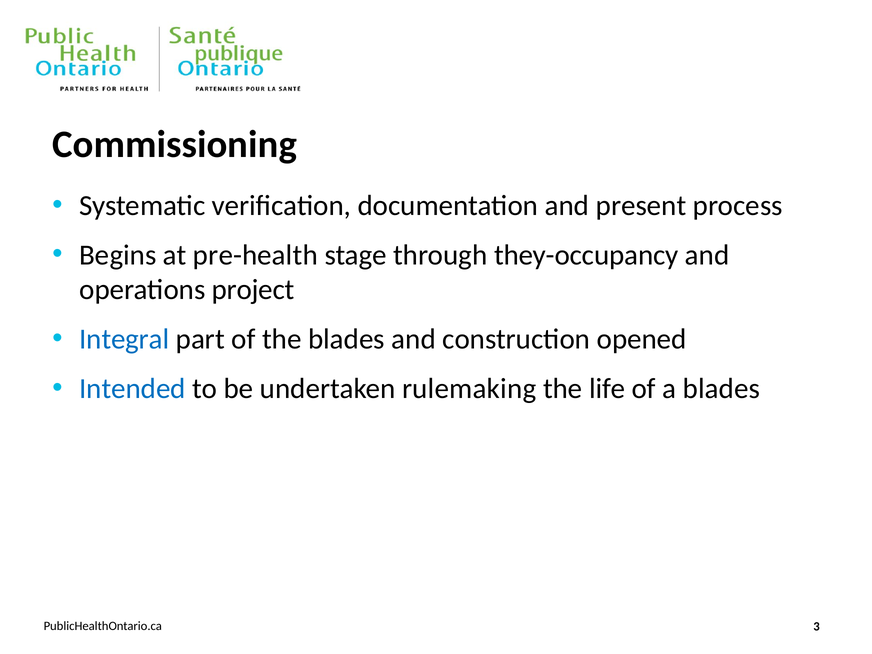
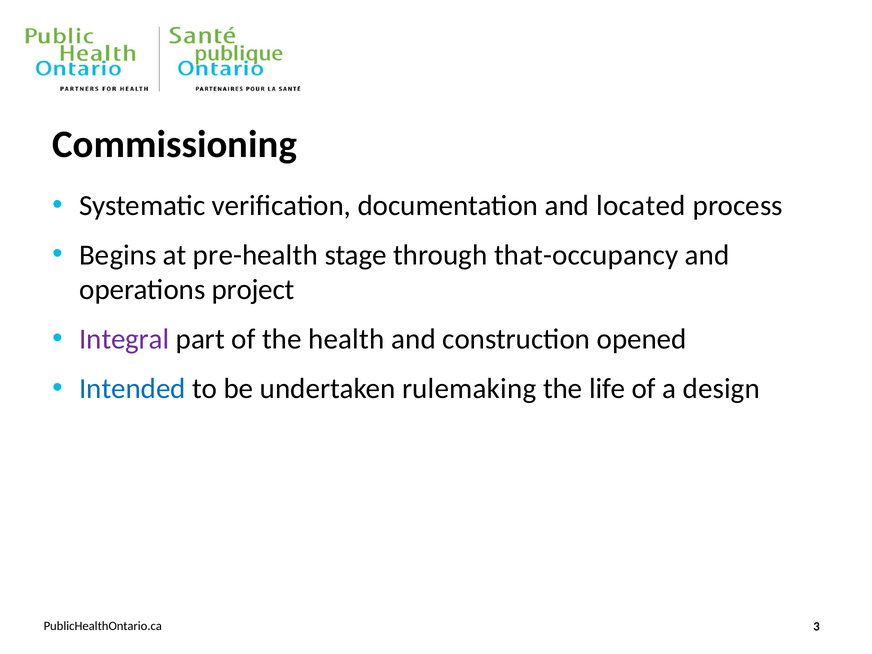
present: present -> located (641, 206)
they-occupancy: they-occupancy -> that-occupancy (586, 255)
Integral colour: blue -> purple (124, 339)
the blades: blades -> health (346, 339)
a blades: blades -> design (721, 389)
